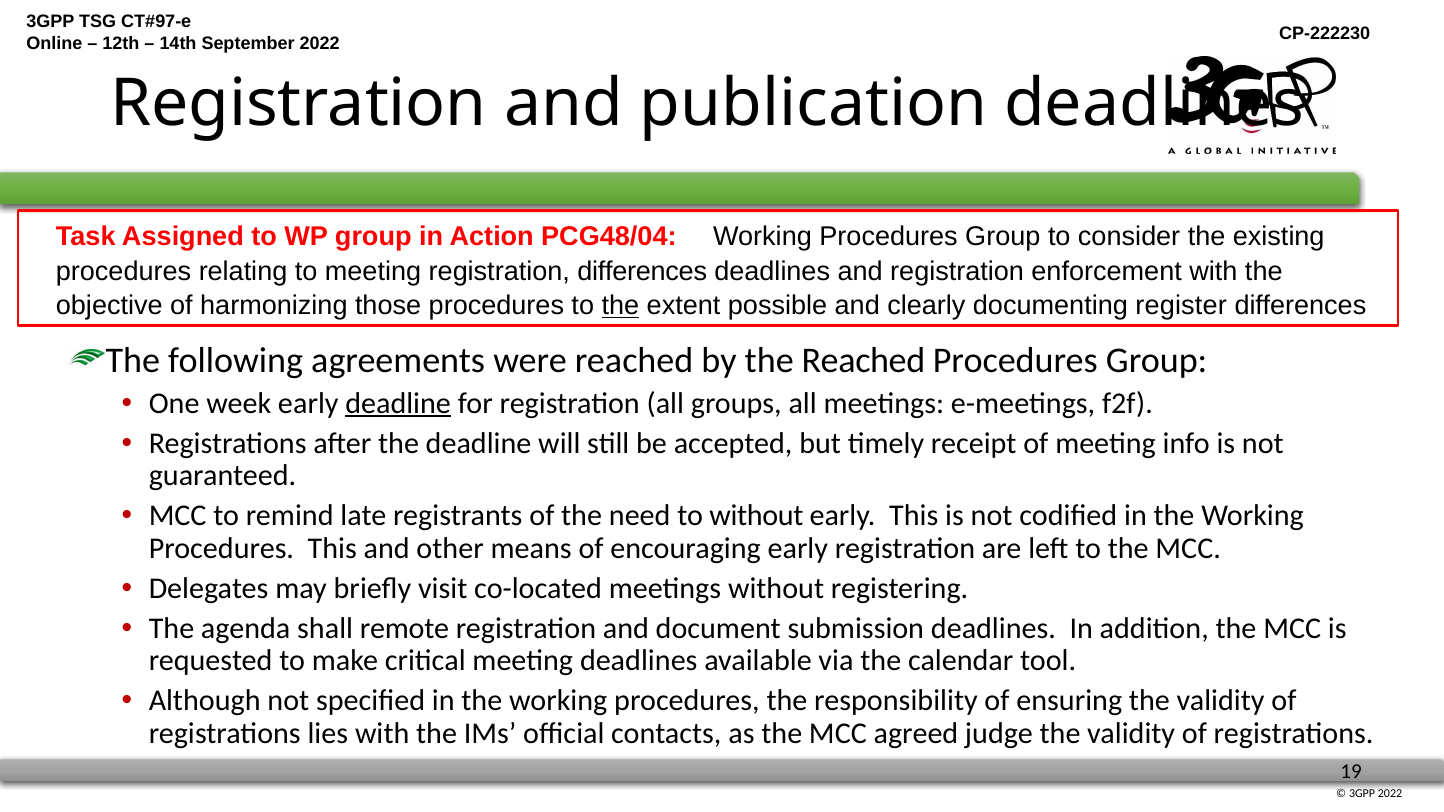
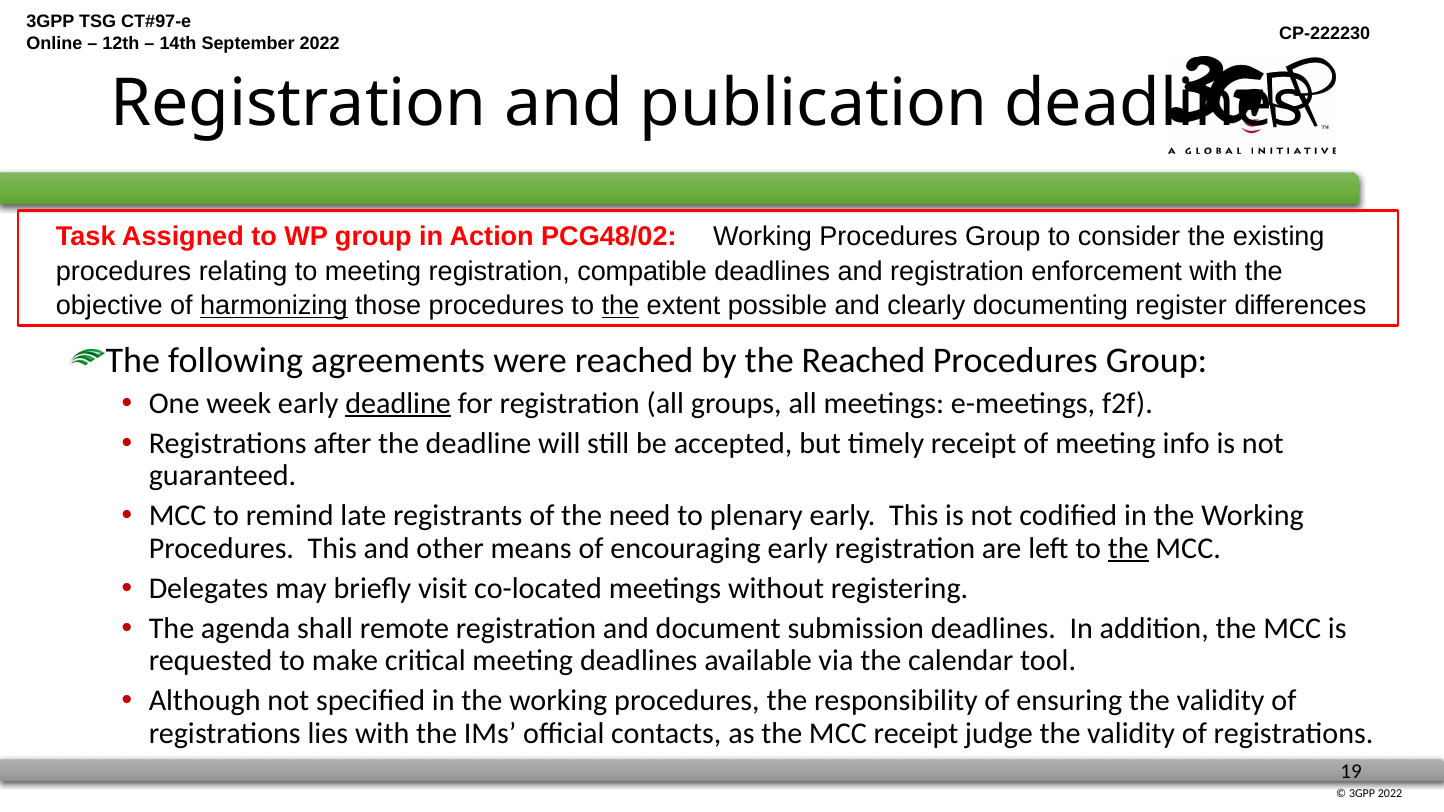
PCG48/04: PCG48/04 -> PCG48/02 (609, 236)
registration differences: differences -> compatible (642, 271)
harmonizing underline: none -> present (274, 306)
to without: without -> plenary (756, 516)
the underline: none -> present (1128, 549)
MCC agreed: agreed -> receipt (916, 733)
